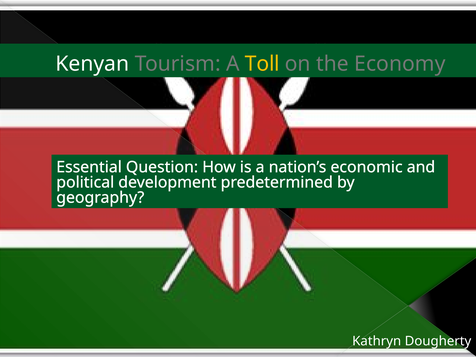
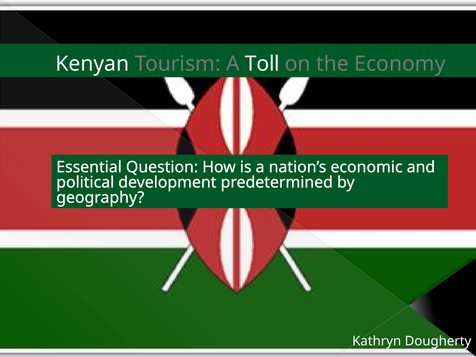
Toll colour: yellow -> white (262, 64)
